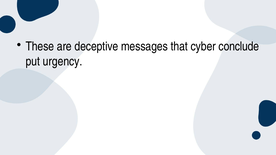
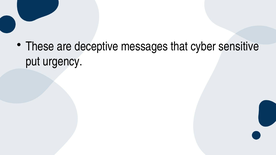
conclude: conclude -> sensitive (239, 46)
